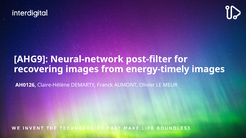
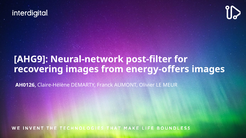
energy-timely: energy-timely -> energy-offers (157, 69)
